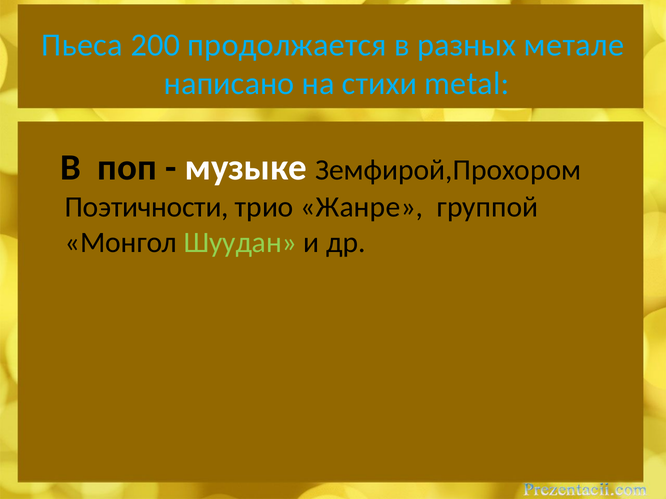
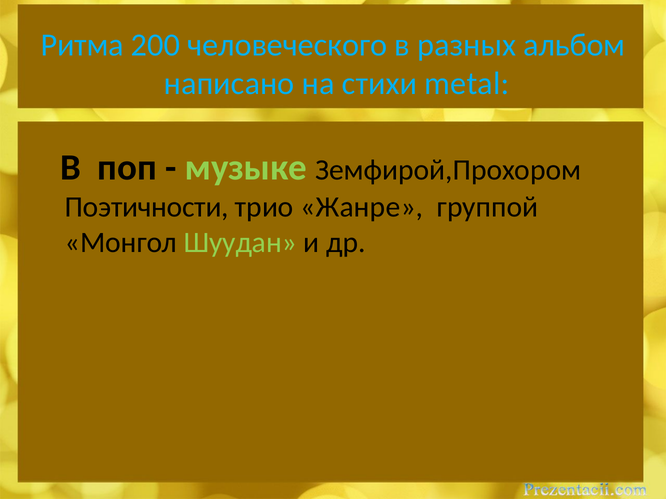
Пьеса: Пьеса -> Ритма (82, 45)
продолжается: продолжается -> человеческого (287, 45)
метале: метале -> альбом (574, 45)
музыке colour: white -> light green (246, 168)
